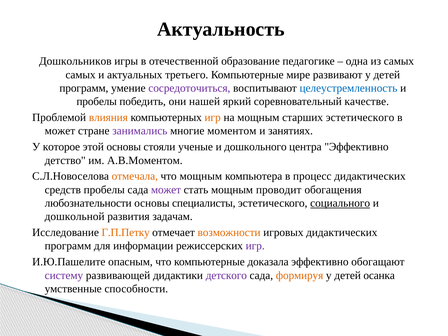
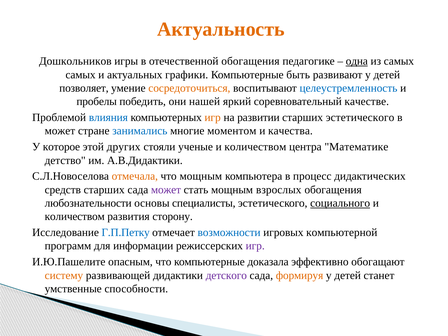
Актуальность colour: black -> orange (221, 29)
отечественной образование: образование -> обогащения (250, 61)
одна underline: none -> present (357, 61)
третьего: третьего -> графики (187, 75)
мире: мире -> быть (298, 75)
программ: программ -> позволяет (84, 88)
сосредоточиться colour: purple -> orange (189, 88)
влияния colour: orange -> blue (108, 118)
на мощным: мощным -> развитии (258, 118)
занимались colour: purple -> blue (140, 131)
занятиях: занятиях -> качества (290, 131)
этой основы: основы -> других (124, 147)
ученые и дошкольного: дошкольного -> количеством (255, 147)
центра Эффективно: Эффективно -> Математике (356, 147)
А.В.Моментом: А.В.Моментом -> А.В.Дидактики (145, 160)
средств пробелы: пробелы -> старших (104, 190)
проводит: проводит -> взрослых (279, 190)
дошкольной: дошкольной -> количеством (75, 217)
задачам: задачам -> сторону (173, 217)
Г.П.Петку colour: orange -> blue (126, 233)
возможности colour: orange -> blue (229, 233)
игровых дидактических: дидактических -> компьютерной (342, 233)
систему colour: purple -> orange (64, 275)
осанка: осанка -> станет (379, 275)
